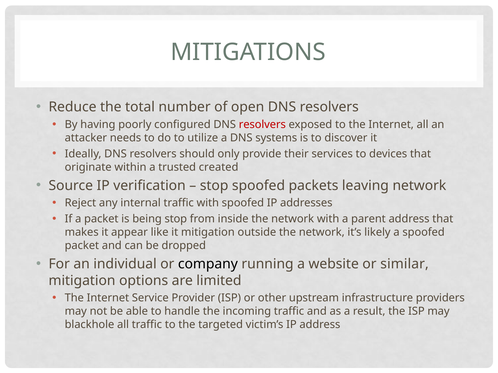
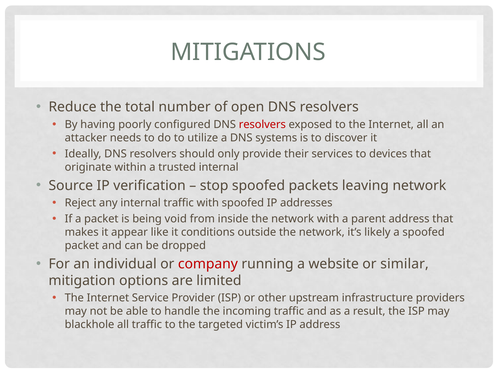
trusted created: created -> internal (219, 167)
being stop: stop -> void (176, 219)
it mitigation: mitigation -> conditions (208, 233)
company colour: black -> red (208, 264)
